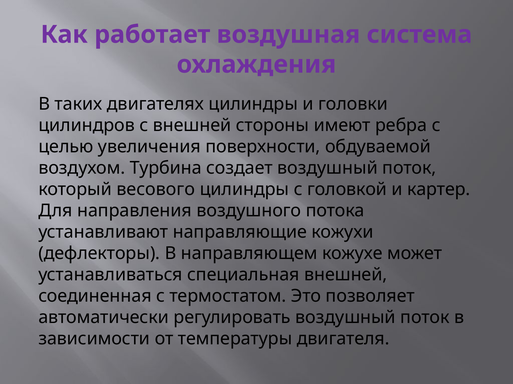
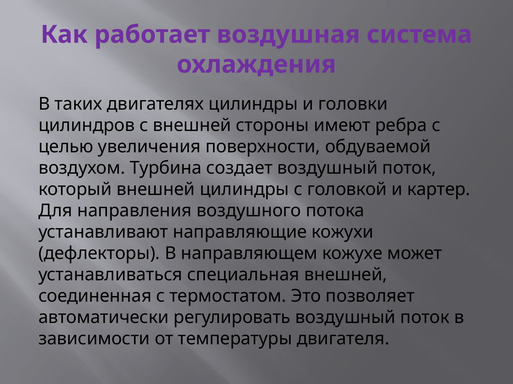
который весового: весового -> внешней (156, 190)
